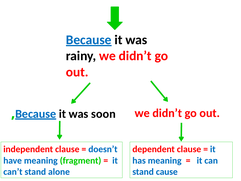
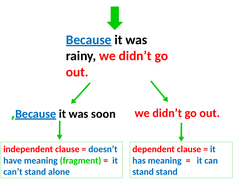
stand cause: cause -> stand (167, 172)
